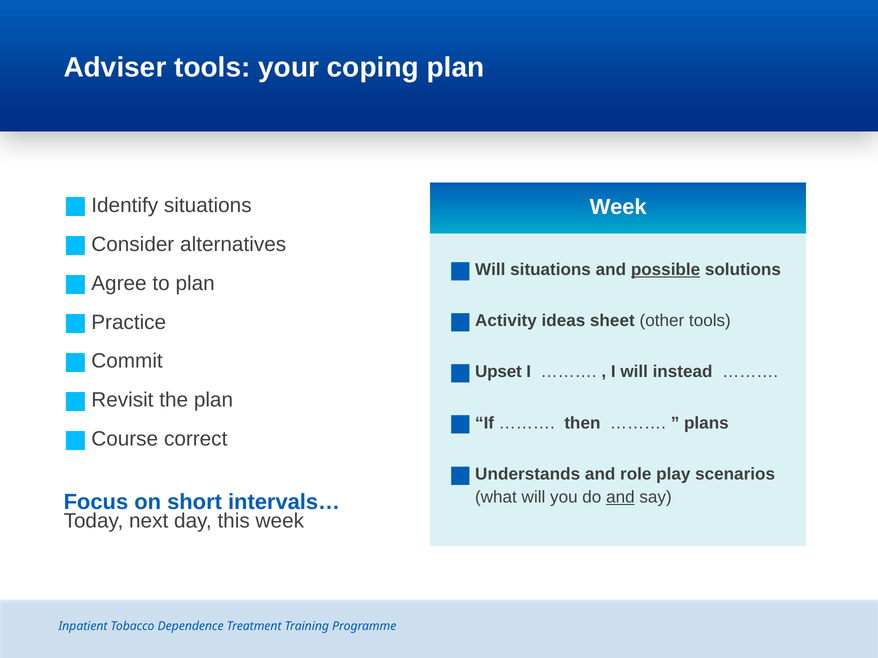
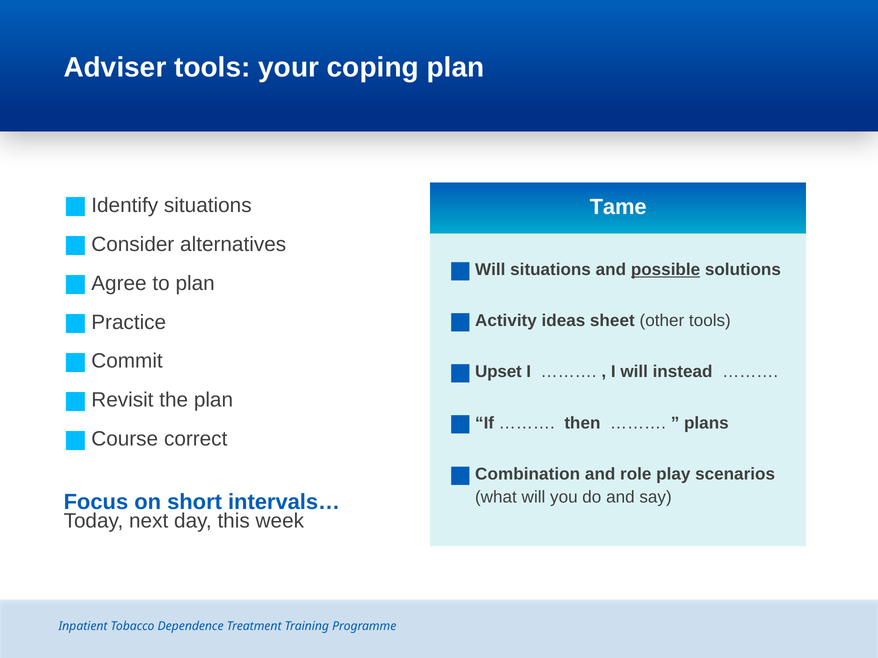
Week: Week -> Tame (618, 207)
Understands: Understands -> Combination (528, 474)
and underline: present -> none (620, 498)
